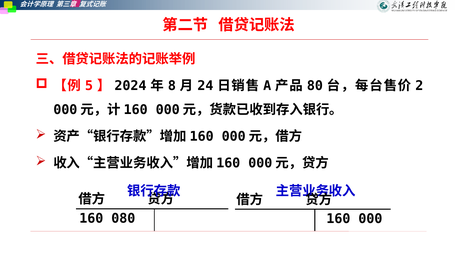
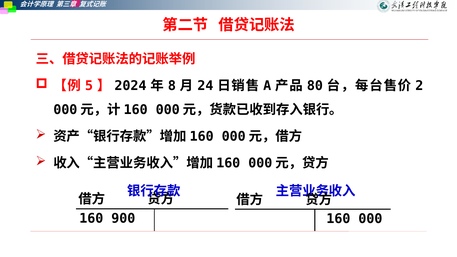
080: 080 -> 900 (123, 219)
